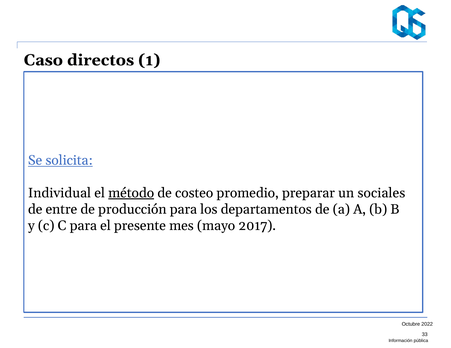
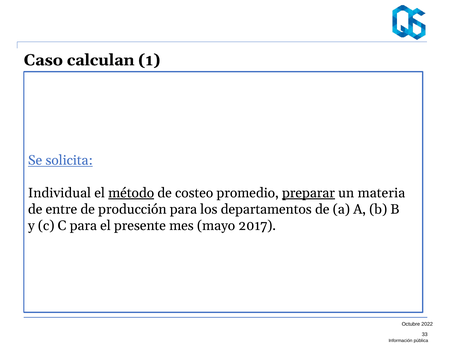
directos: directos -> calculan (101, 60)
preparar underline: none -> present (308, 193)
sociales: sociales -> materia (381, 193)
